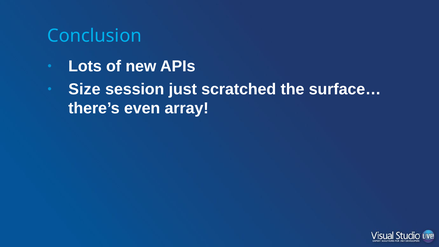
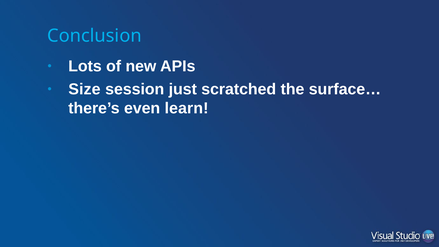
array: array -> learn (187, 108)
